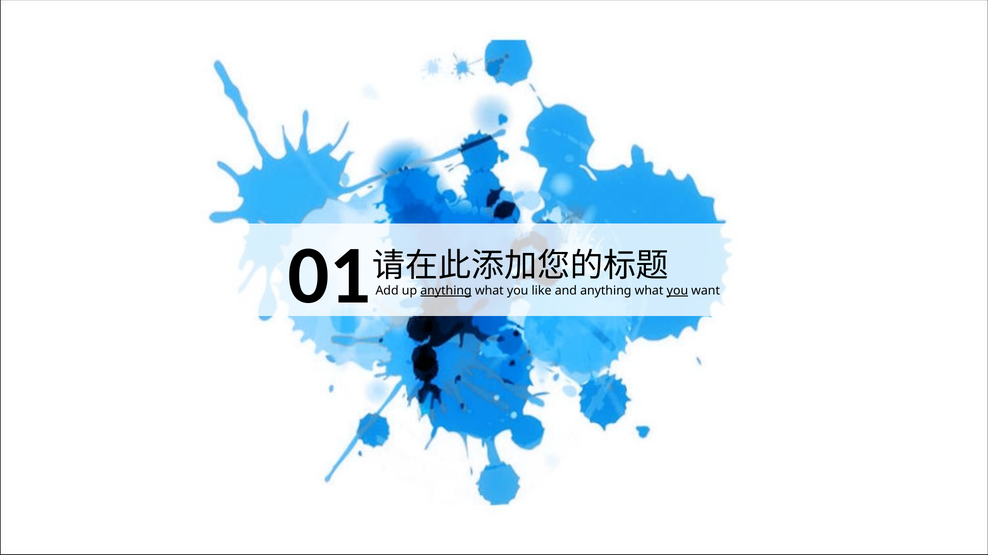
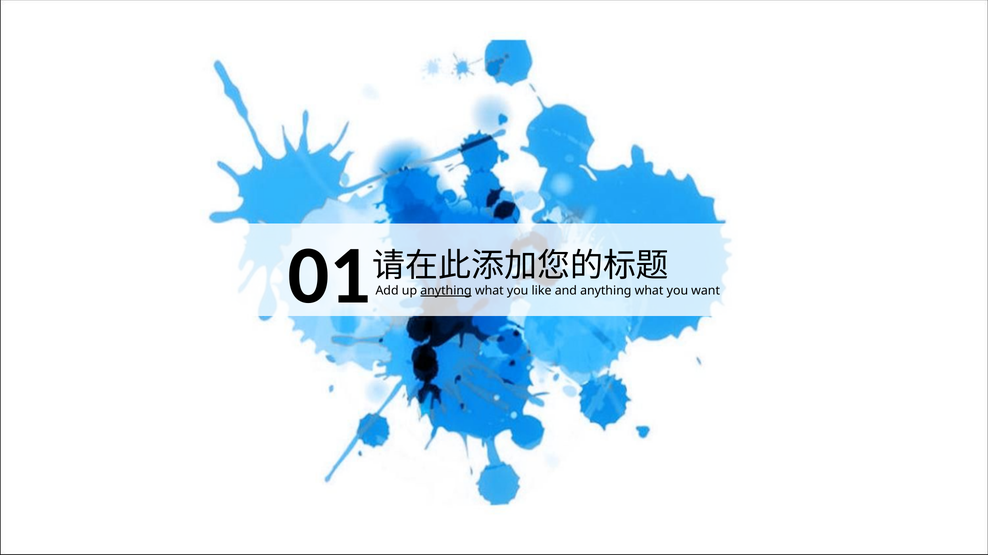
you underline: present -> none (677, 291)
